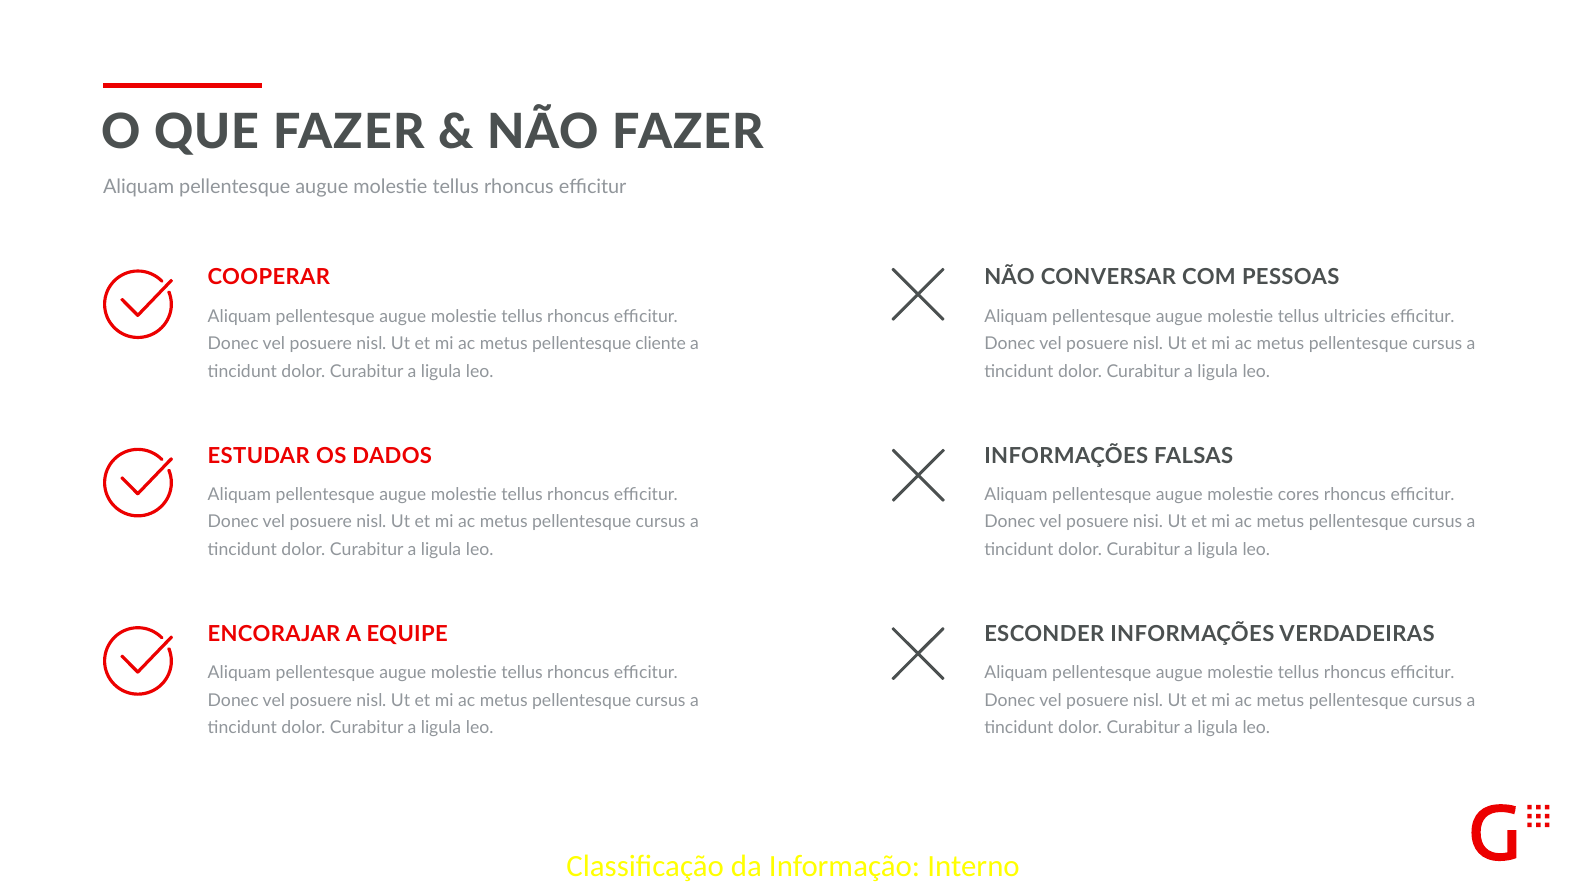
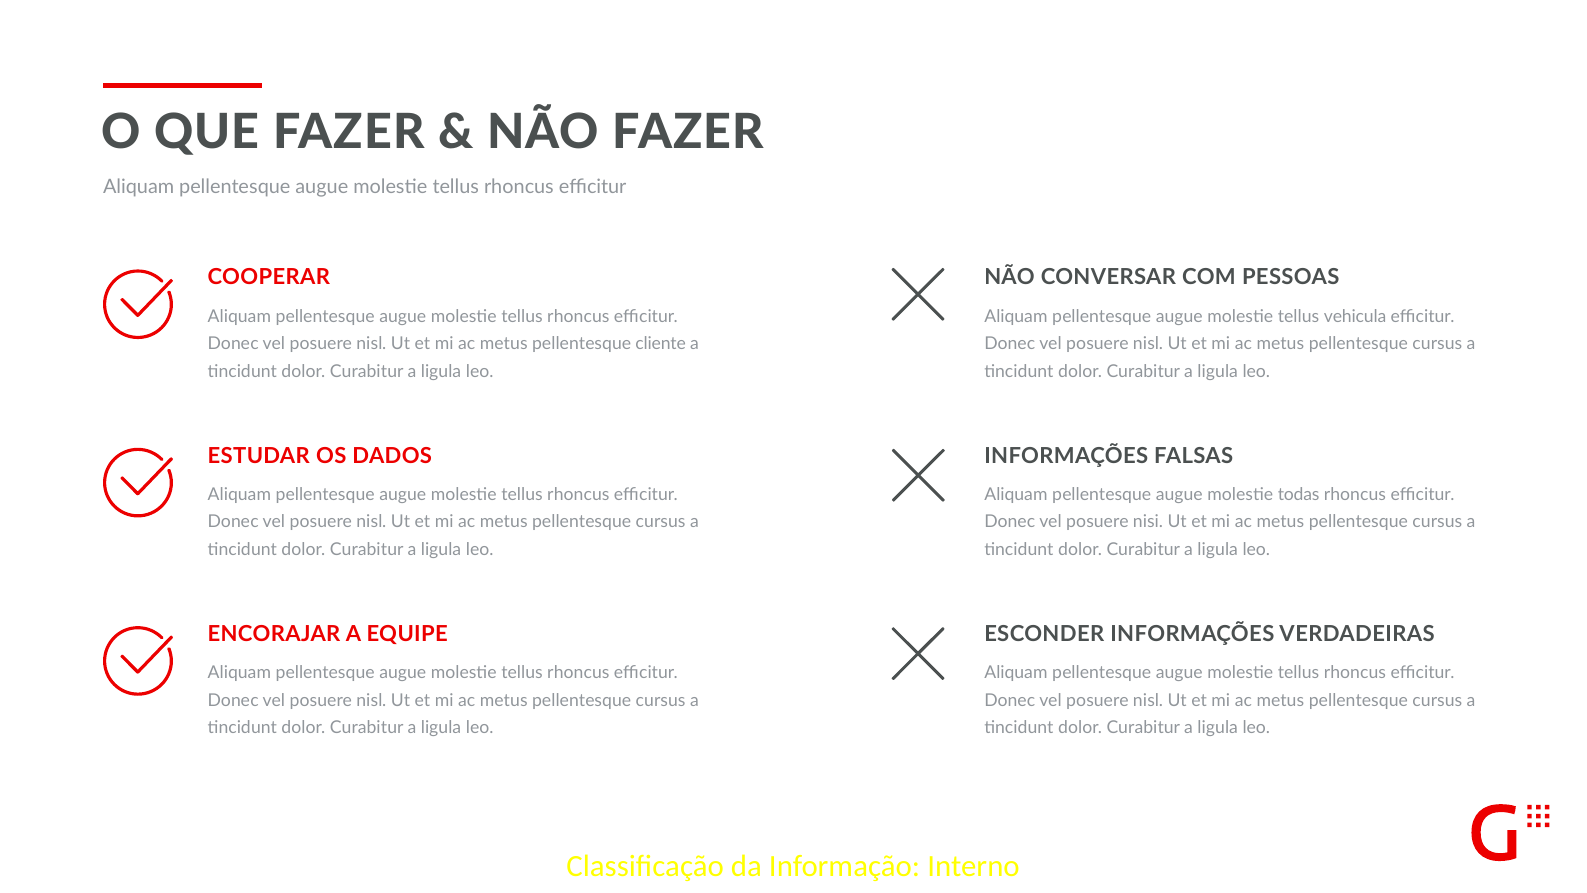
ultricies: ultricies -> vehicula (1355, 316)
cores: cores -> todas (1299, 495)
